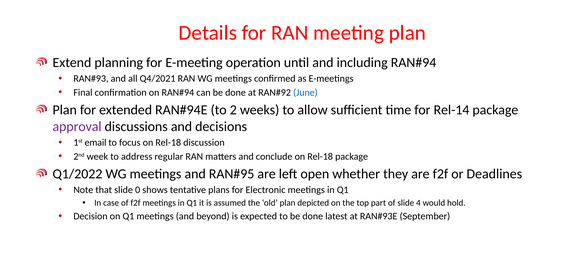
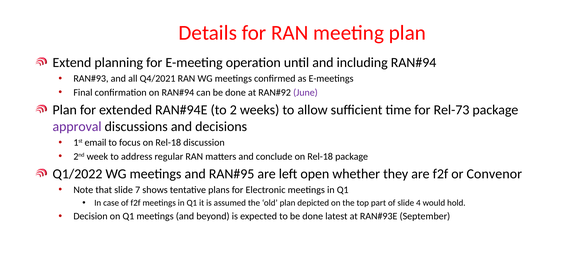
June colour: blue -> purple (305, 93)
Rel-14: Rel-14 -> Rel-73 (452, 110)
Deadlines: Deadlines -> Convenor (494, 174)
0: 0 -> 7 (138, 190)
